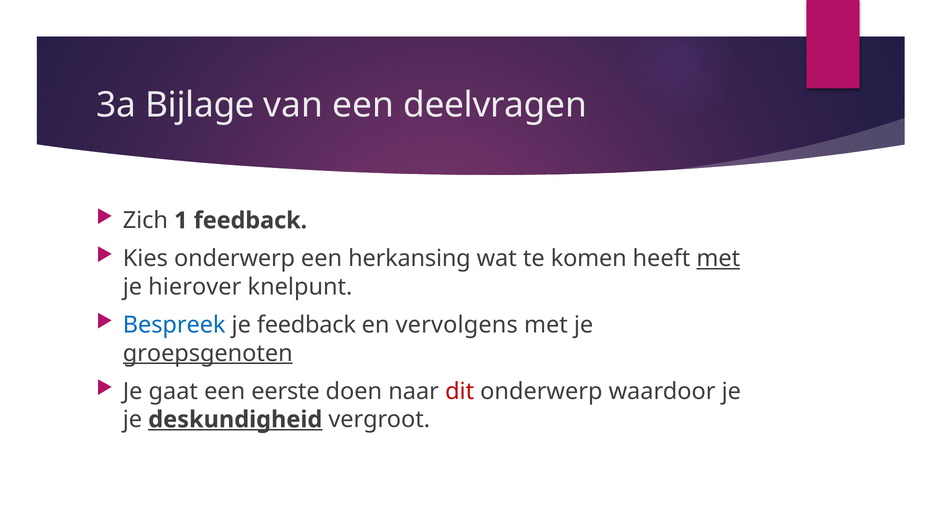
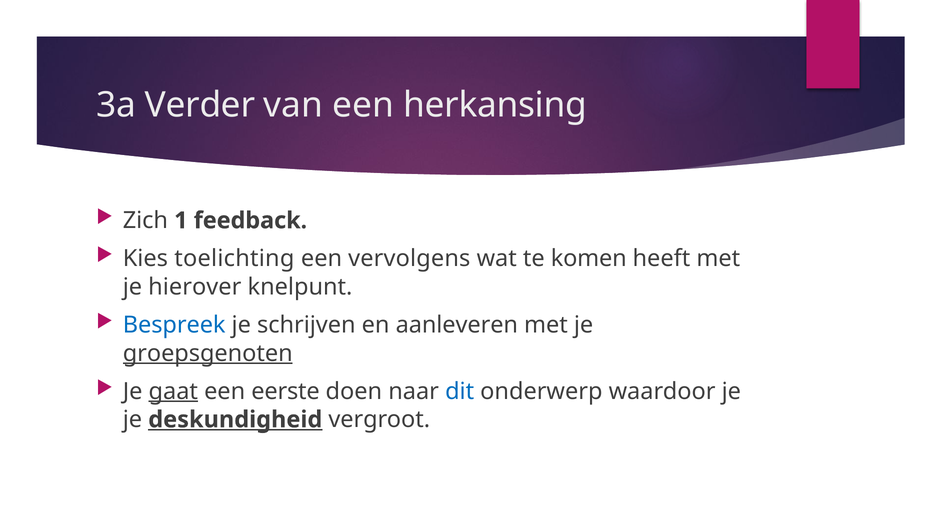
Bijlage: Bijlage -> Verder (200, 105)
deelvragen: deelvragen -> herkansing (495, 105)
Kies onderwerp: onderwerp -> toelichting (234, 259)
herkansing: herkansing -> vervolgens (409, 259)
met underline: present -> none (718, 259)
je feedback: feedback -> schrijven (306, 325)
vervolgens: vervolgens -> aanleveren (457, 325)
gaat underline: none -> present (173, 391)
dit colour: red -> blue (460, 391)
